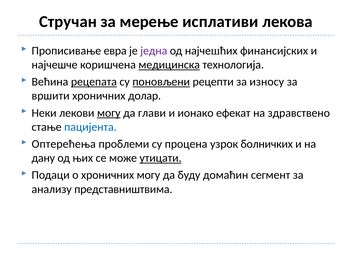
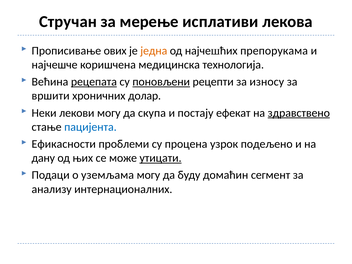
евра: евра -> ових (115, 51)
једна colour: purple -> orange (154, 51)
финансијских: финансијских -> препорукама (274, 51)
медицинска underline: present -> none (169, 65)
могу underline: present -> none (109, 113)
глави: глави -> скупа (152, 113)
ионако: ионако -> постају (196, 113)
здравствено underline: none -> present (299, 113)
Оптерећења: Оптерећења -> Ефикасности (64, 144)
болничких: болничких -> подељено (267, 144)
о хроничних: хроничних -> уземљама (108, 175)
представништвима: представништвима -> интернационалних (123, 189)
